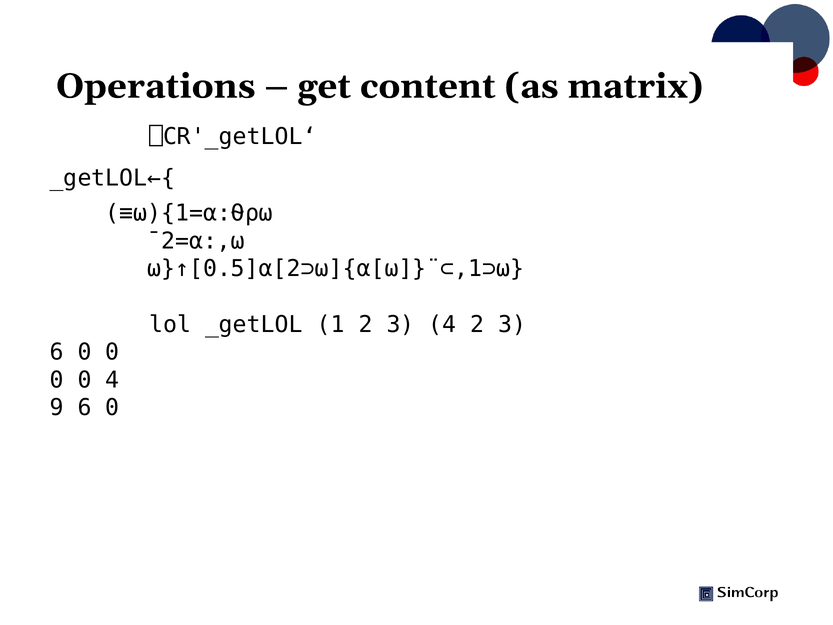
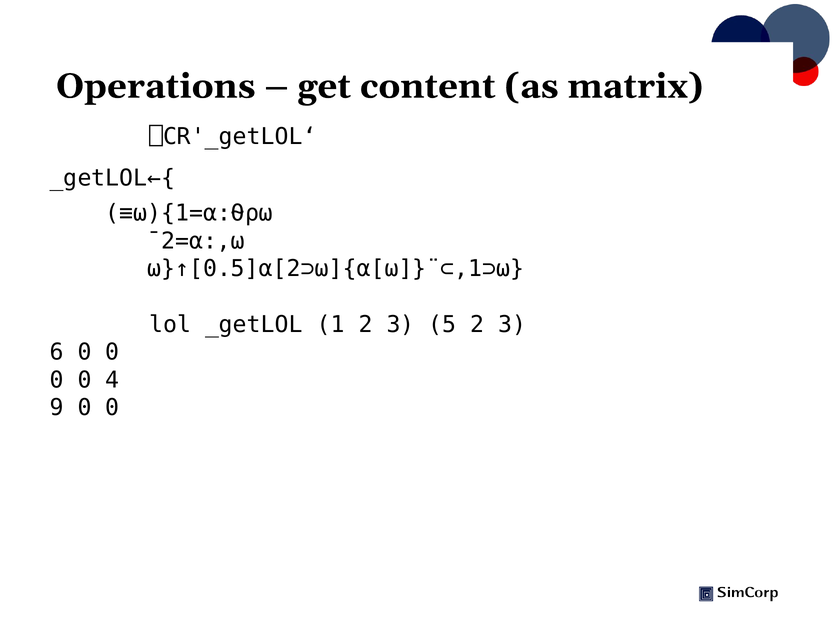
3 4: 4 -> 5 (442, 324)
9 6: 6 -> 0 (84, 408)
